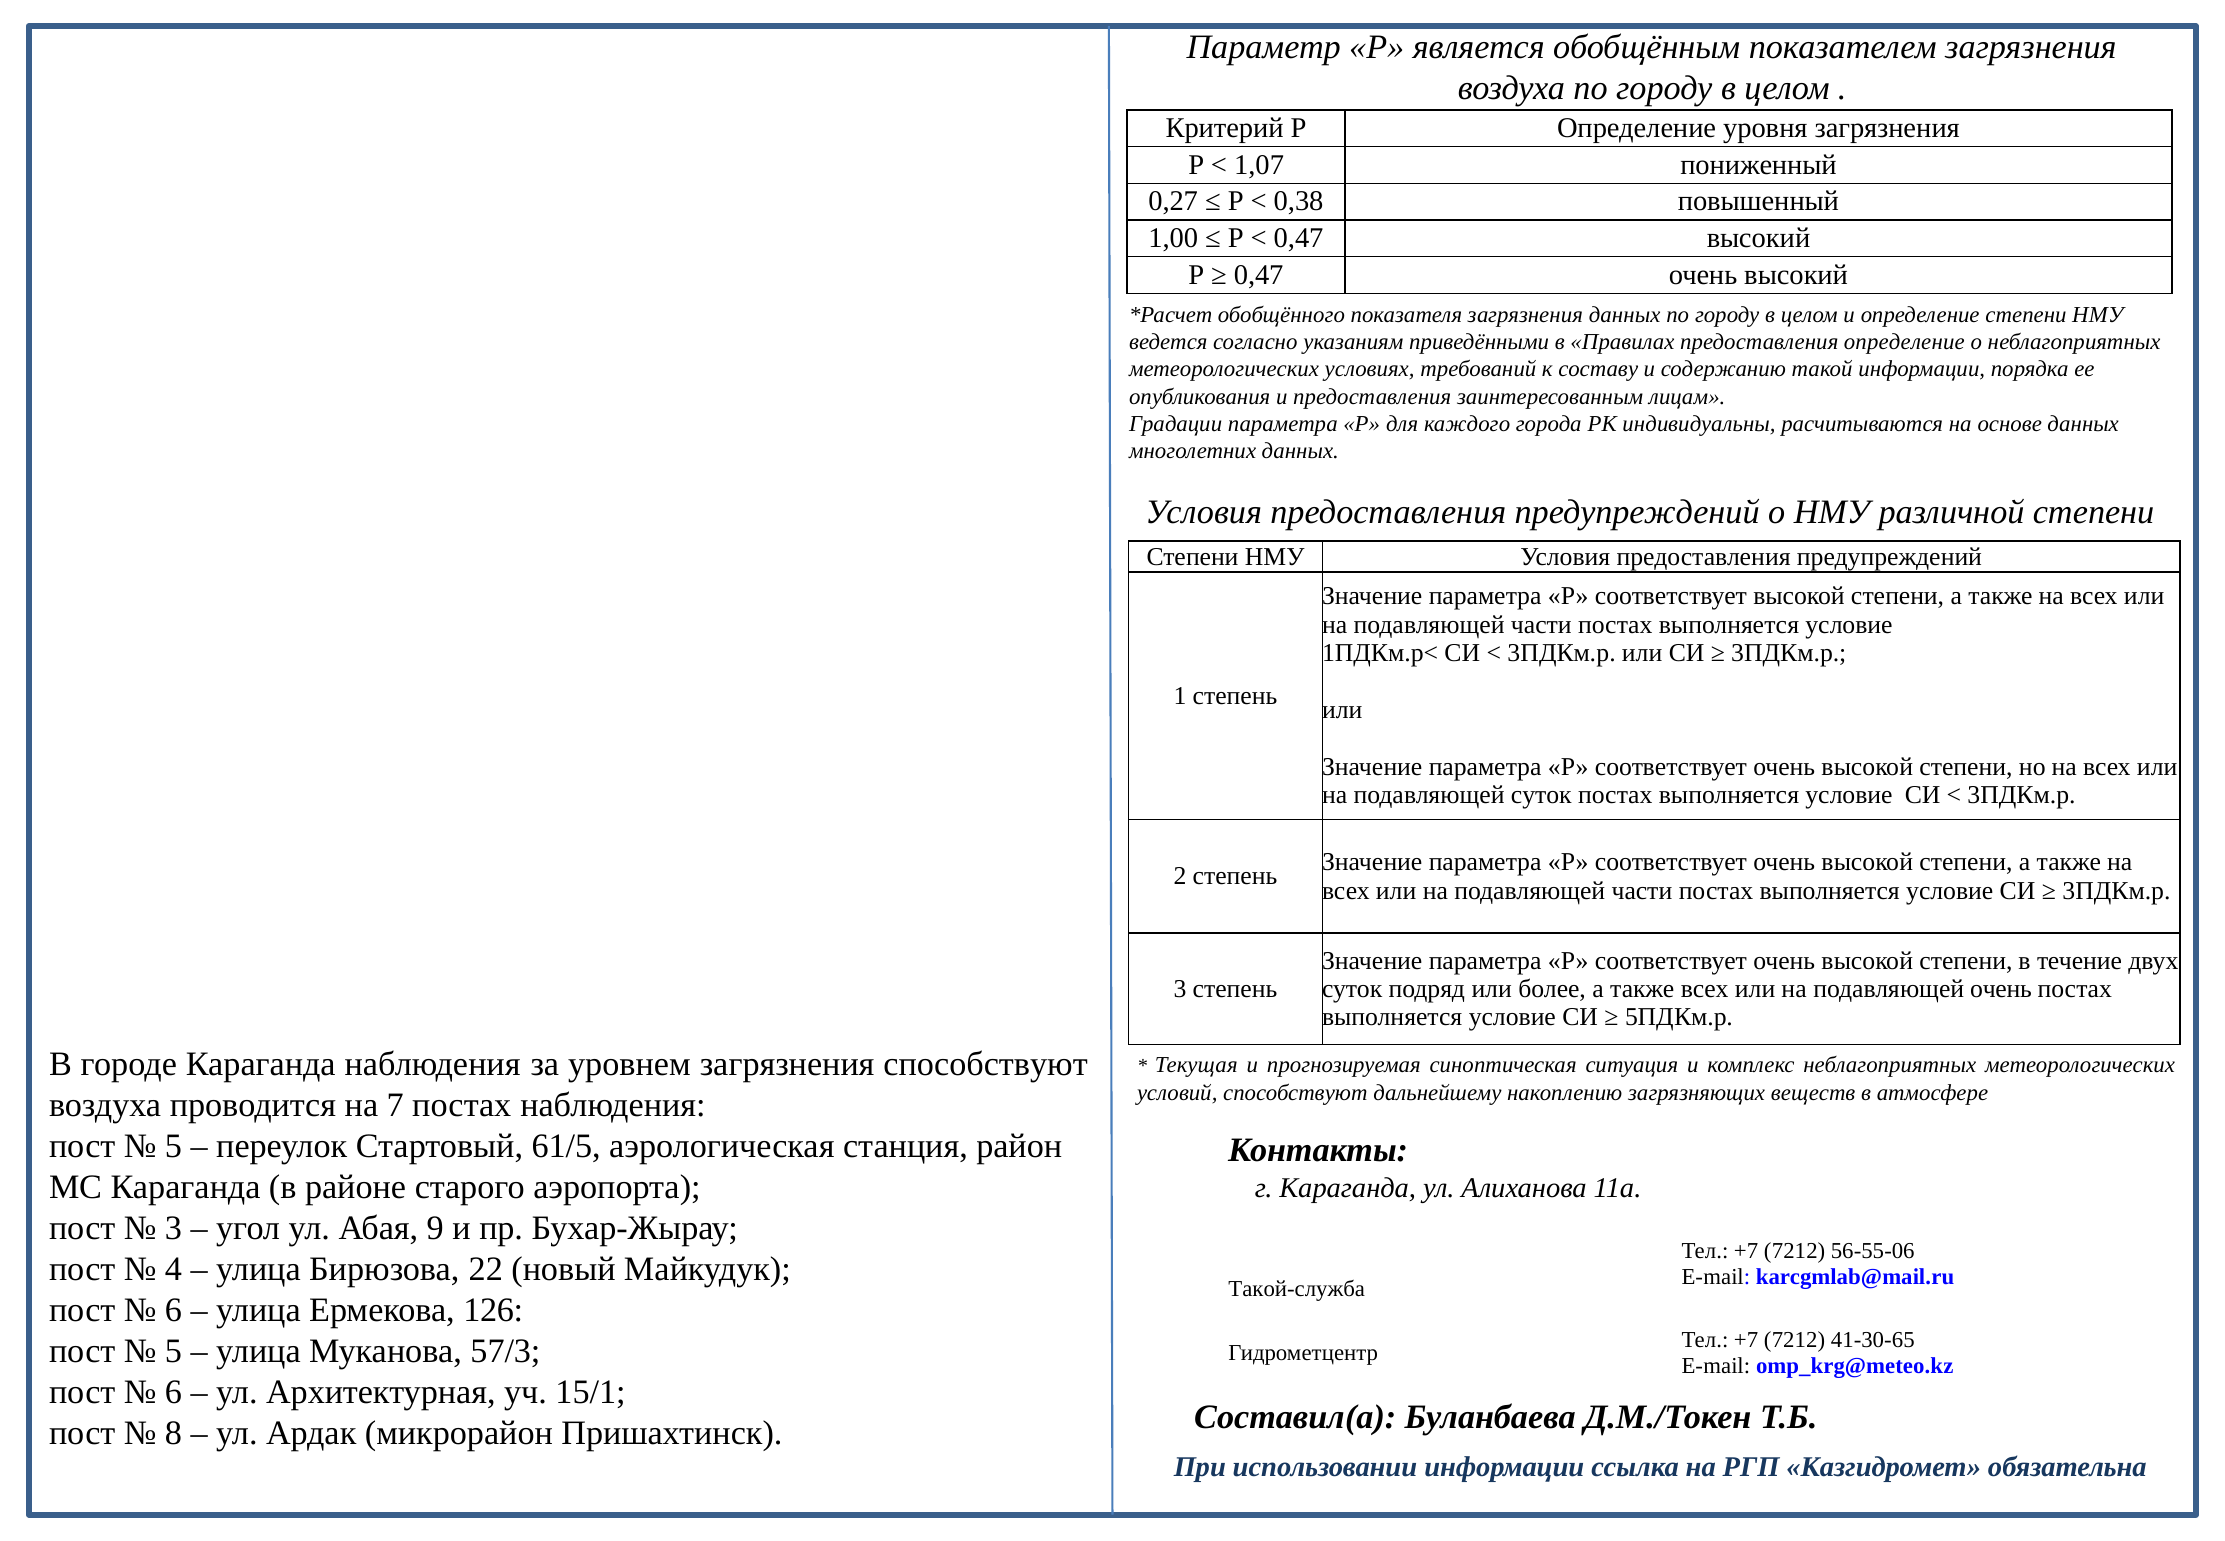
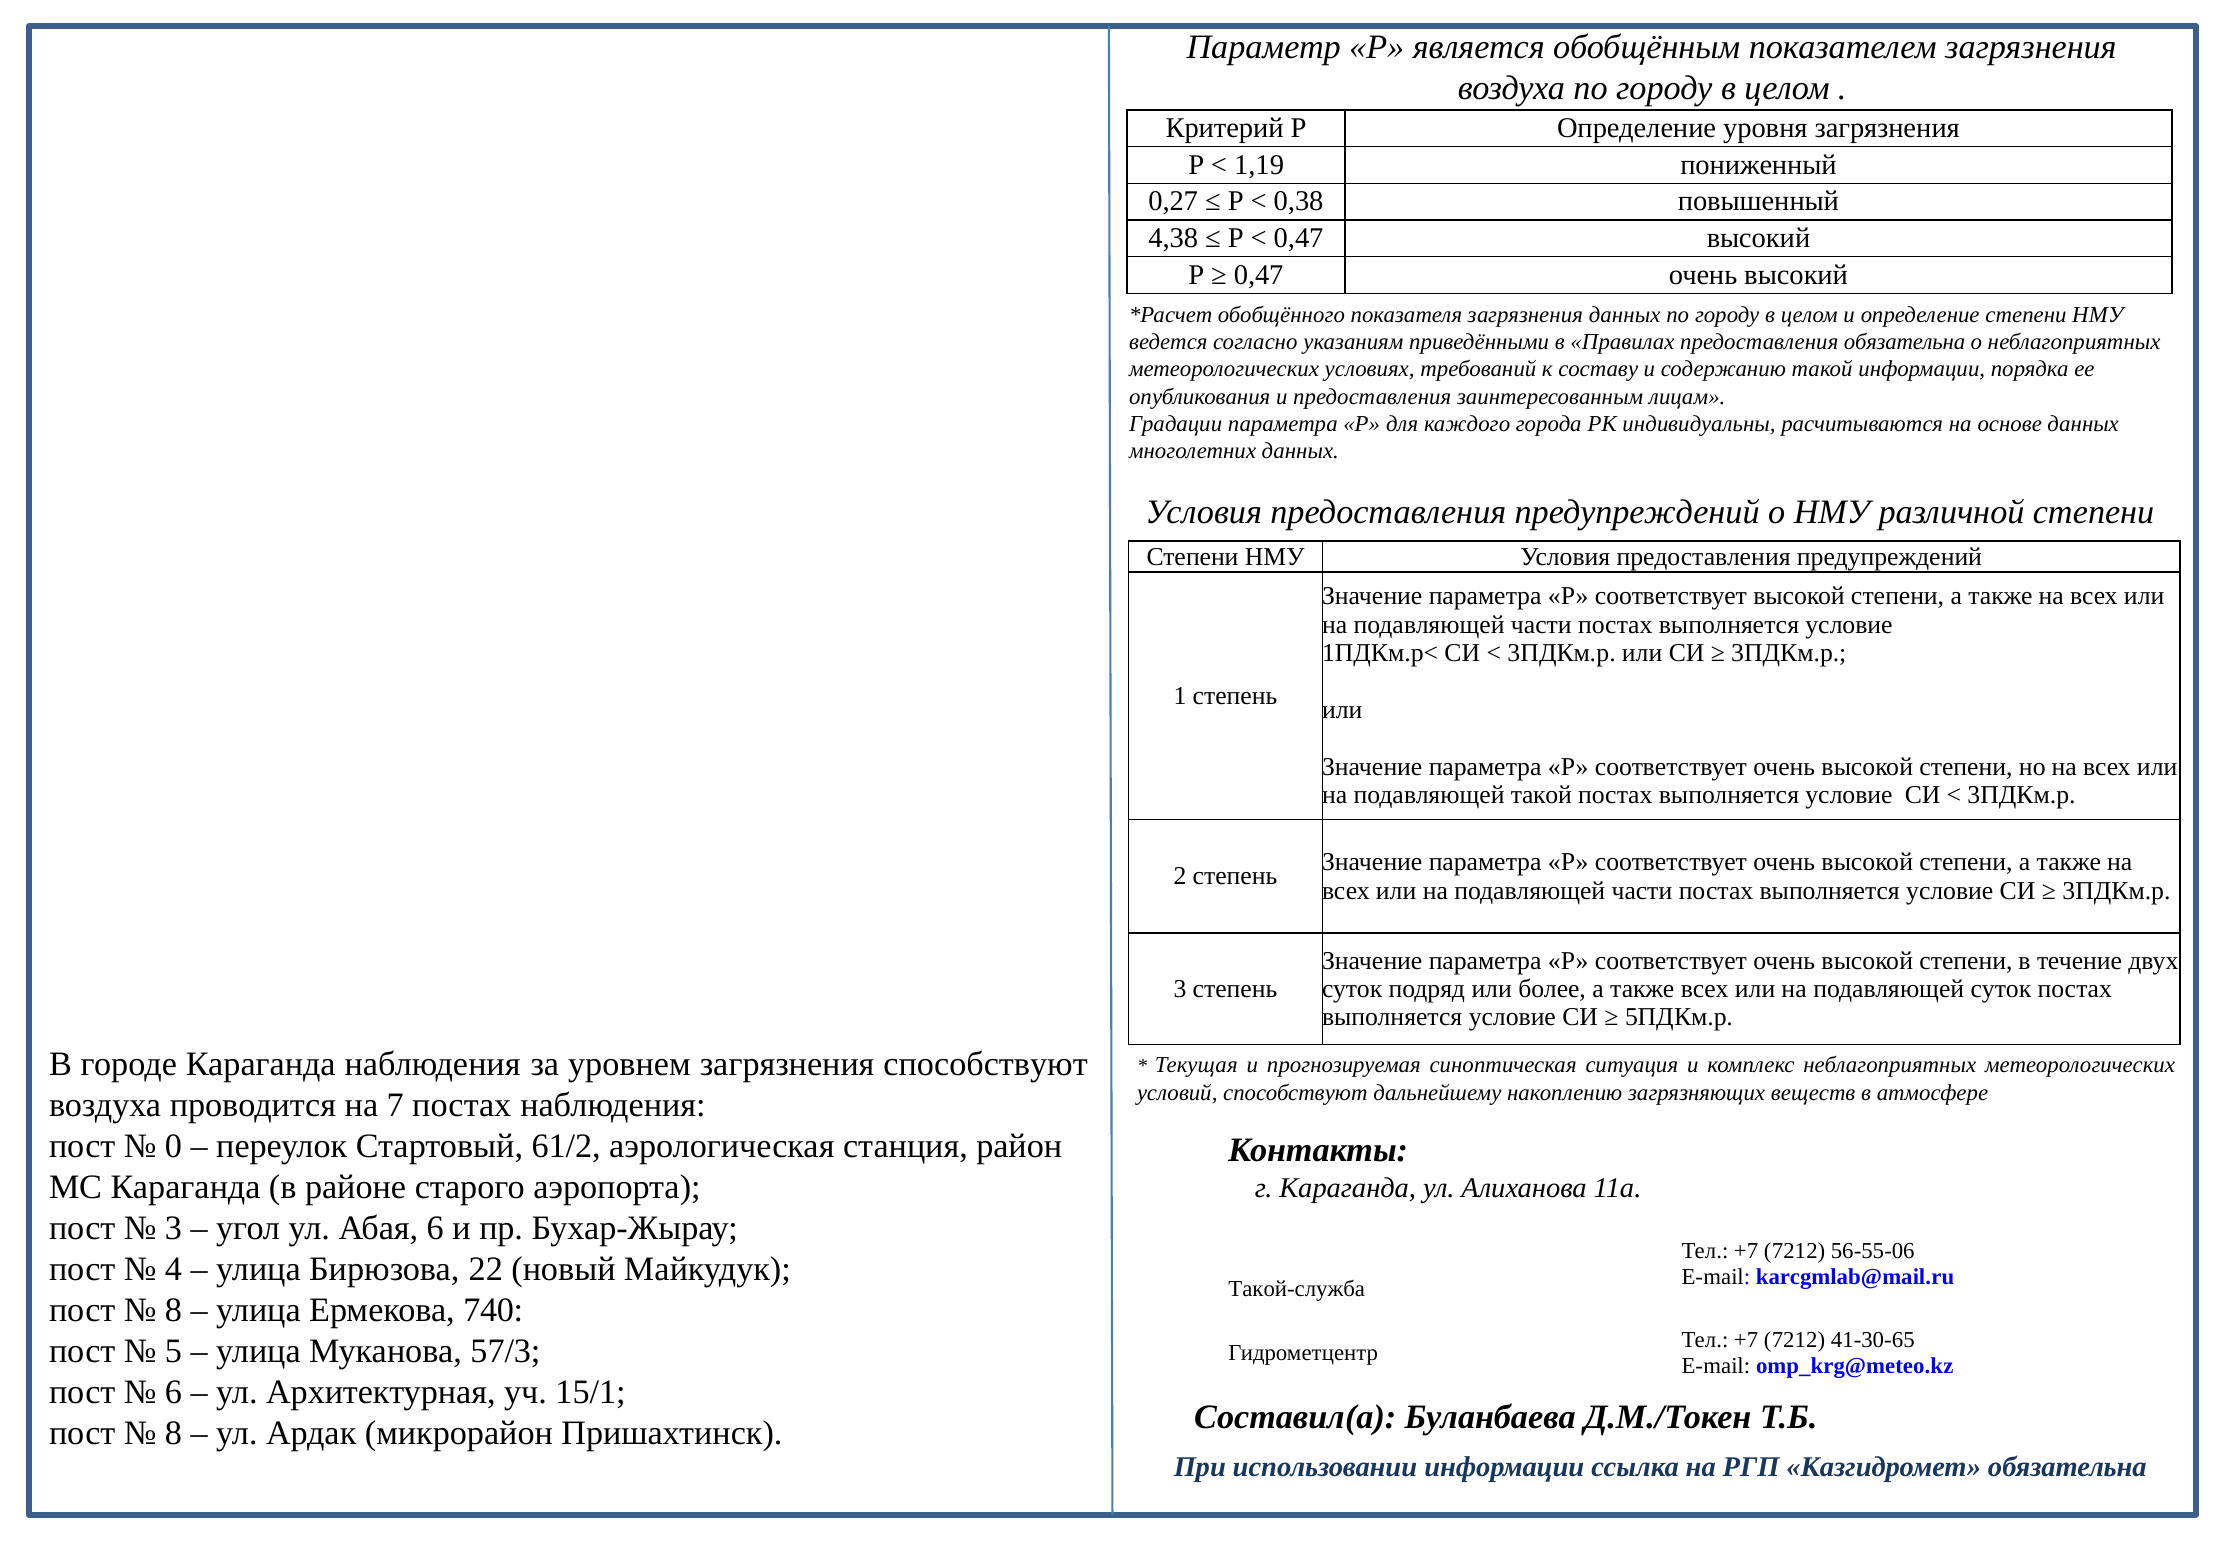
1,07: 1,07 -> 1,19 (1259, 165)
1,00: 1,00 -> 4,38 (1173, 238)
предоставления определение: определение -> обязательна (1904, 342)
подавляющей суток: суток -> такой (1541, 795)
подавляющей очень: очень -> суток (2001, 989)
5: 5 -> 0 (173, 1145)
61/5: 61/5 -> 61/2 (566, 1145)
Абая 9: 9 -> 6 (435, 1228)
6: 6 -> 8 (173, 1310)
126: 126 -> 740 (493, 1310)
